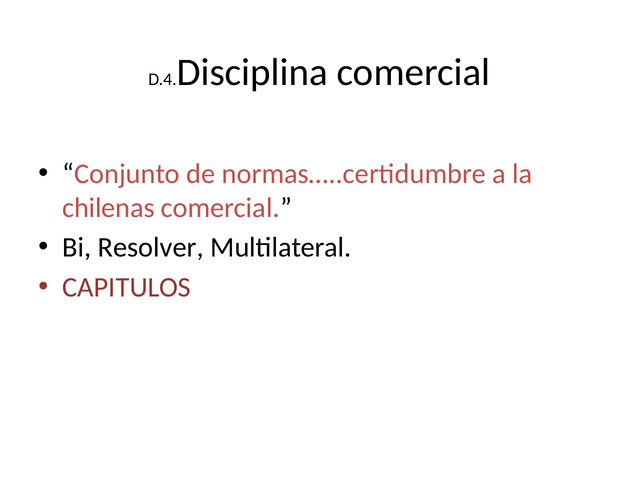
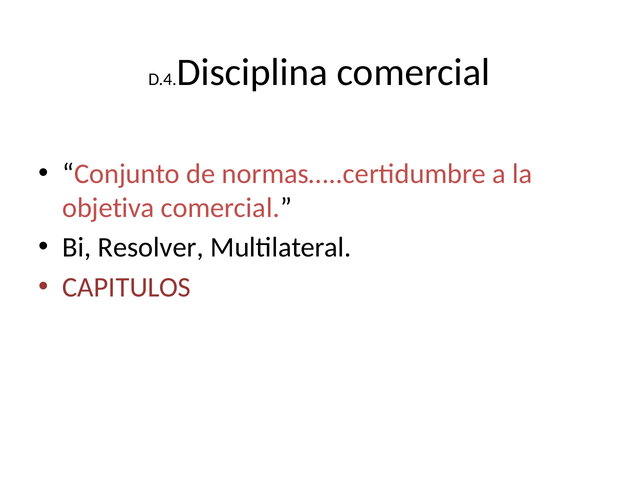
chilenas: chilenas -> objetiva (108, 208)
